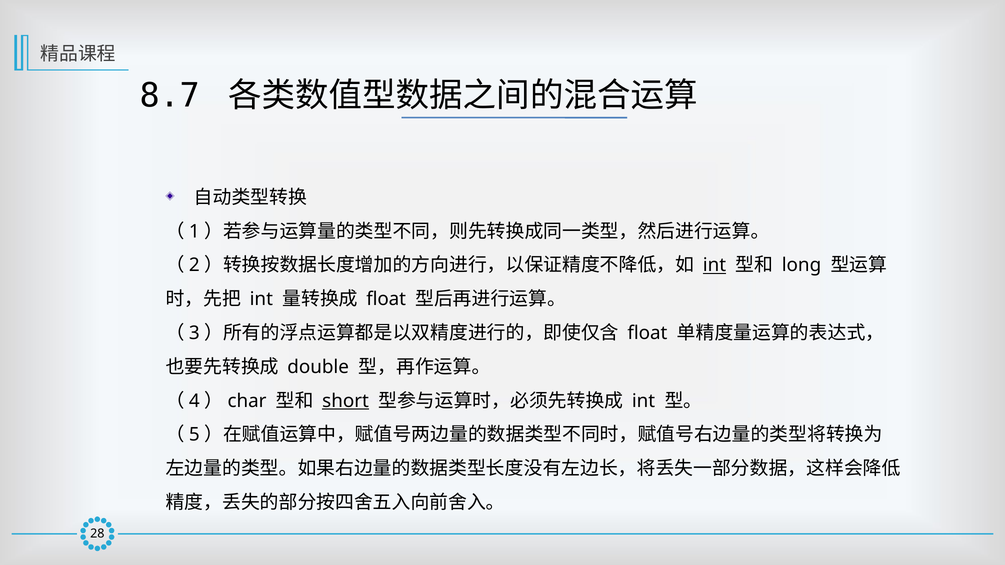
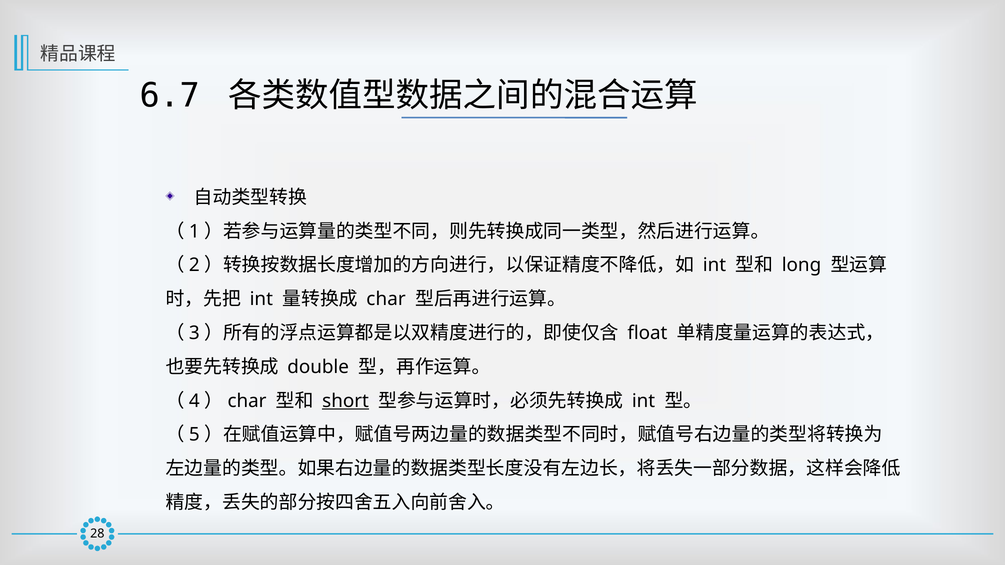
8.7: 8.7 -> 6.7 (170, 96)
int underline: present -> none (714, 265)
float: float -> char (386, 299)
